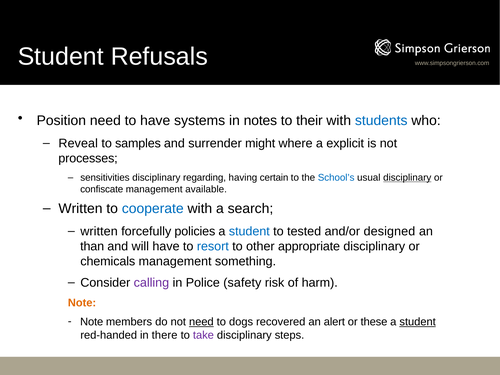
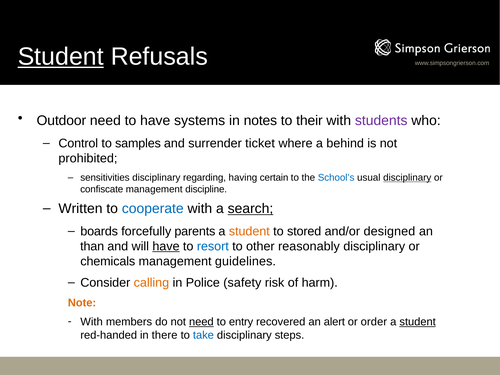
Student underline: none -> present (61, 57)
Position: Position -> Outdoor (61, 121)
students colour: blue -> purple (381, 121)
Reveal: Reveal -> Control (78, 143)
might: might -> ticket (260, 143)
explicit: explicit -> behind (345, 143)
processes: processes -> prohibited (88, 158)
available: available -> discipline (206, 189)
search underline: none -> present (250, 209)
written: written -> boards (99, 231)
policies: policies -> parents (195, 231)
student colour: blue -> orange (249, 231)
tested: tested -> stored (304, 231)
have underline: none -> present (166, 246)
appropriate: appropriate -> reasonably (309, 246)
something: something -> guidelines (245, 261)
calling colour: purple -> orange (151, 283)
Note: Note -> With (92, 322)
dogs: dogs -> entry (241, 322)
these: these -> order (374, 322)
take colour: purple -> blue (203, 335)
